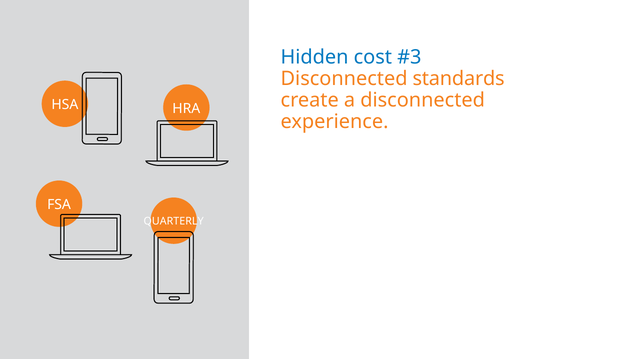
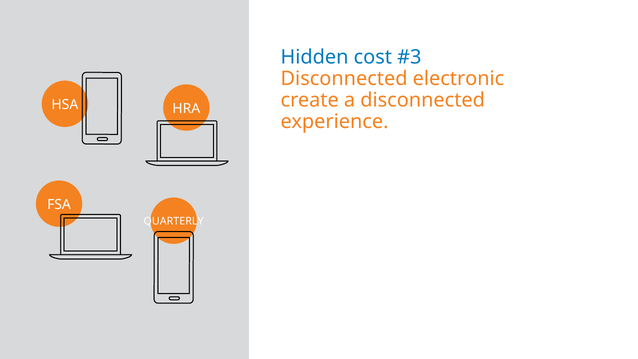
standards: standards -> electronic (458, 79)
